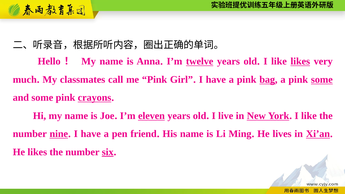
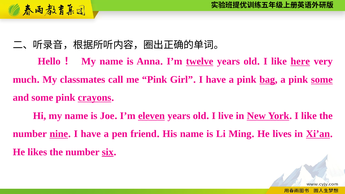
like likes: likes -> here (300, 61)
